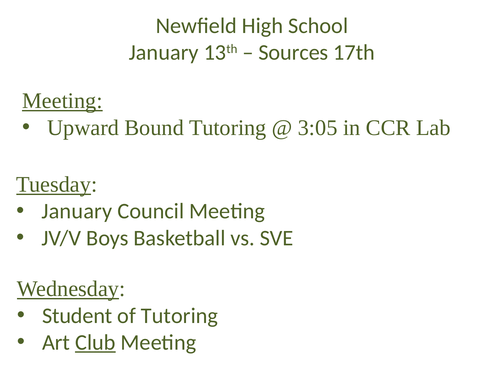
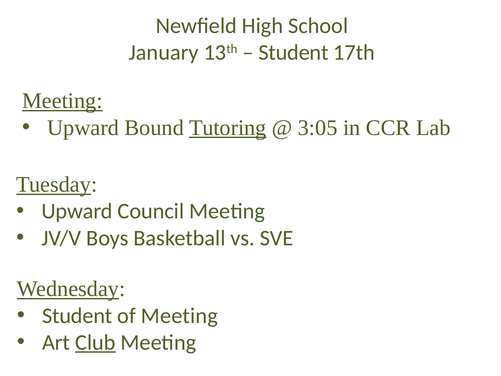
Sources: Sources -> Student (293, 52)
Tutoring underline: none -> present (228, 128)
January: January -> Upward (77, 211)
of Tutoring: Tutoring -> Meeting (179, 315)
